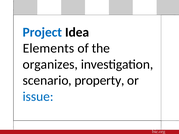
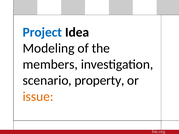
Elements: Elements -> Modeling (49, 48)
organizes: organizes -> members (50, 64)
issue colour: blue -> orange (38, 97)
